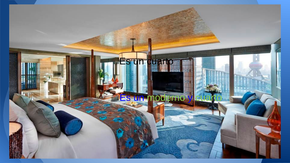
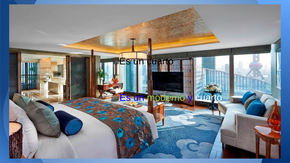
cuarto colour: light green -> white (209, 98)
